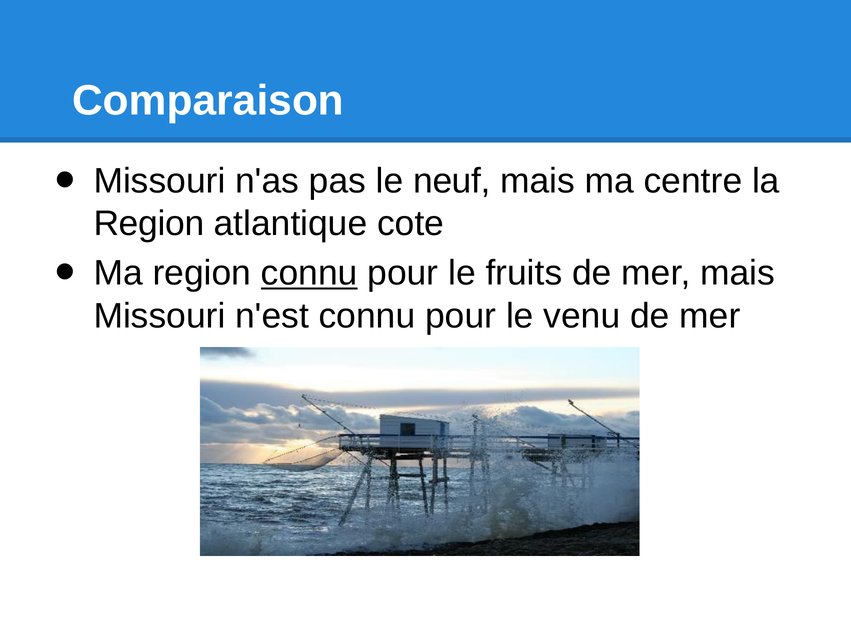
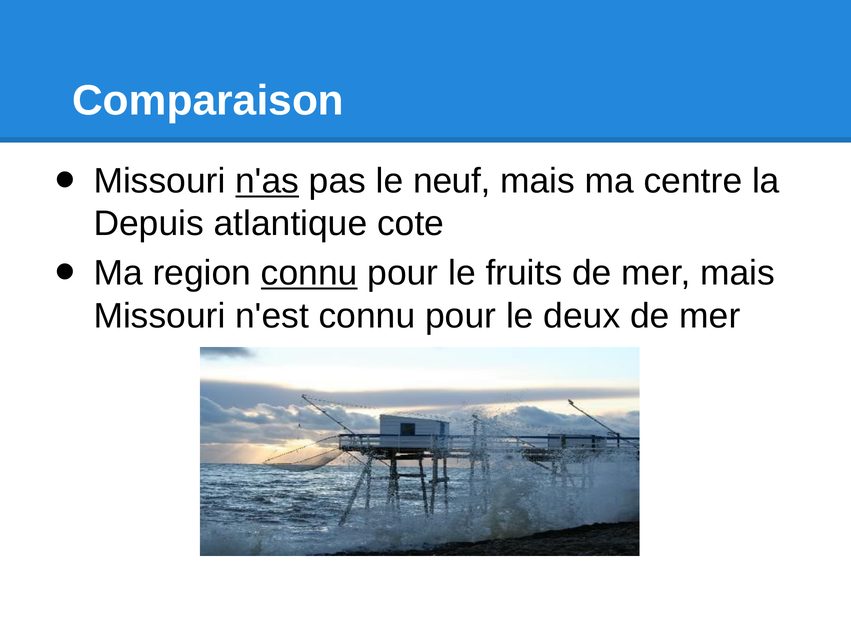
n'as underline: none -> present (267, 181)
Region: Region -> Depuis (149, 224)
venu: venu -> deux (582, 316)
